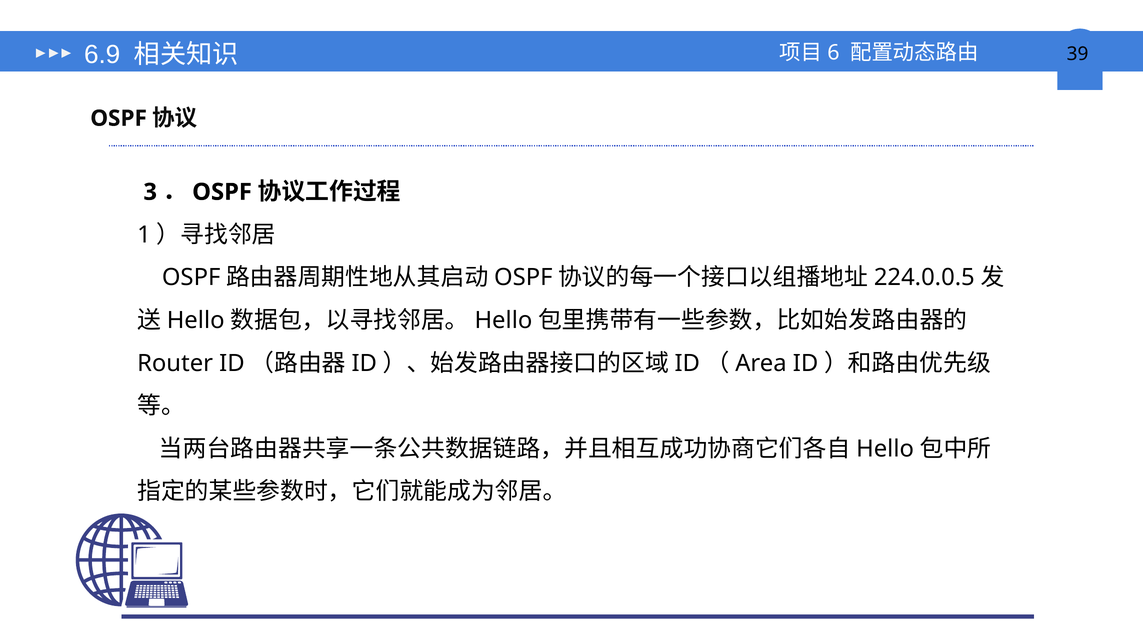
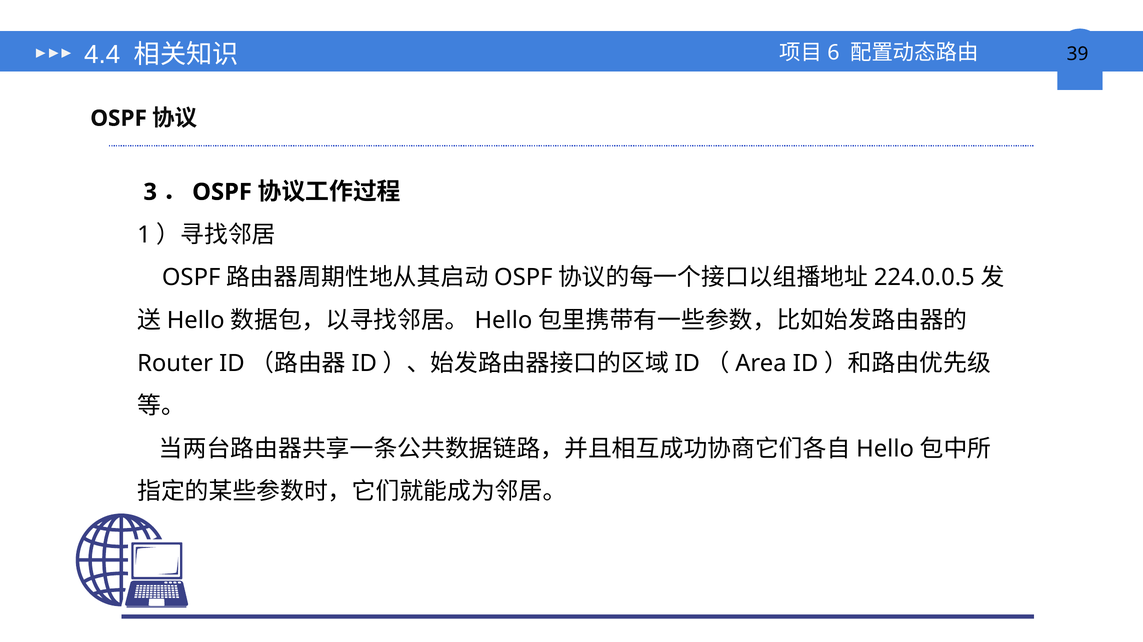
6.9: 6.9 -> 4.4 (102, 55)
